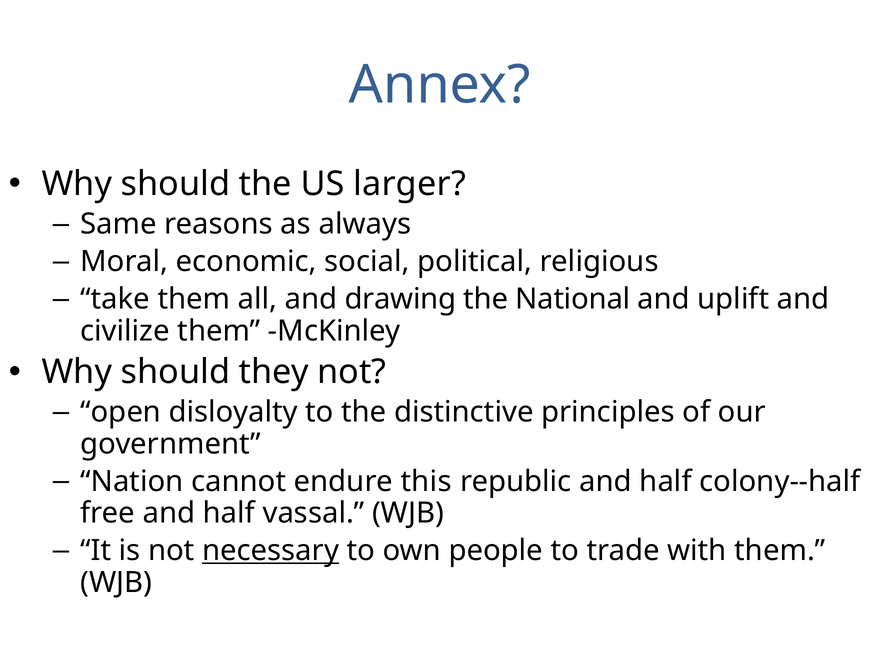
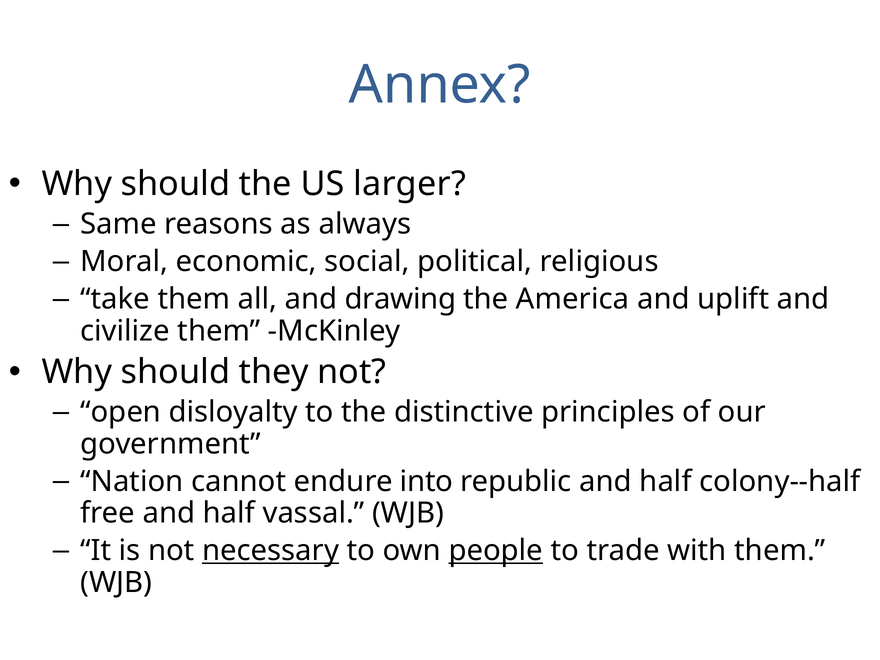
National: National -> America (573, 299)
this: this -> into (426, 481)
people underline: none -> present (496, 551)
